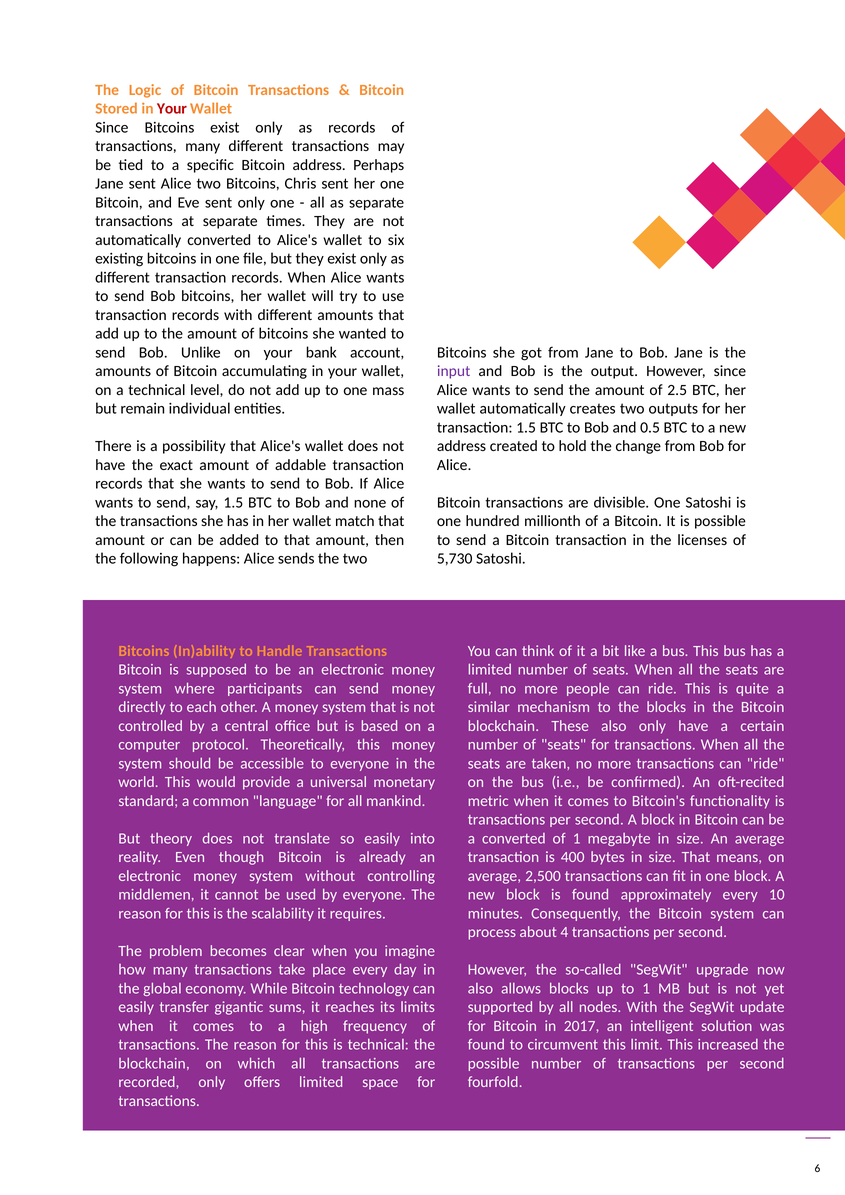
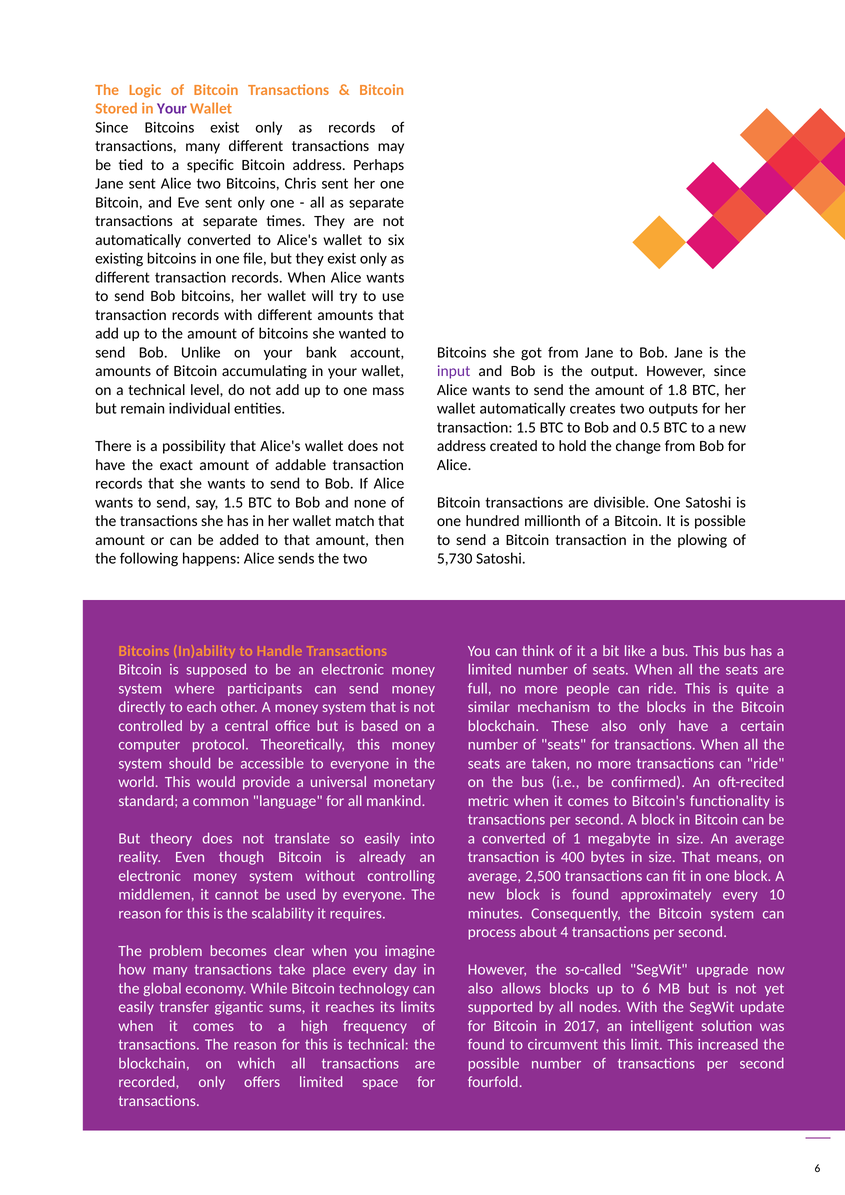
Your colour: red -> purple (172, 109)
2.5: 2.5 -> 1.8 (677, 390)
licenses: licenses -> plowing (702, 540)
to 1: 1 -> 6 (646, 989)
